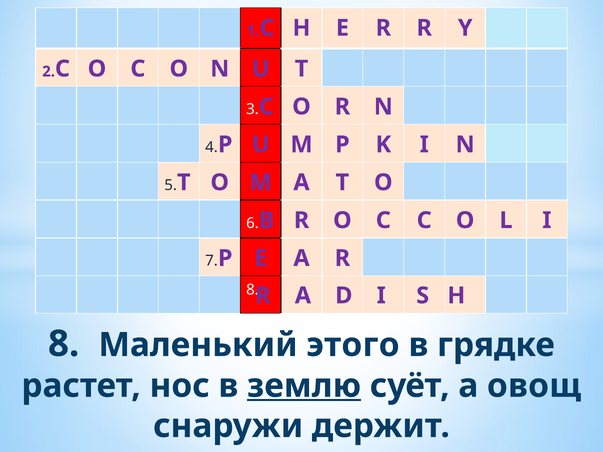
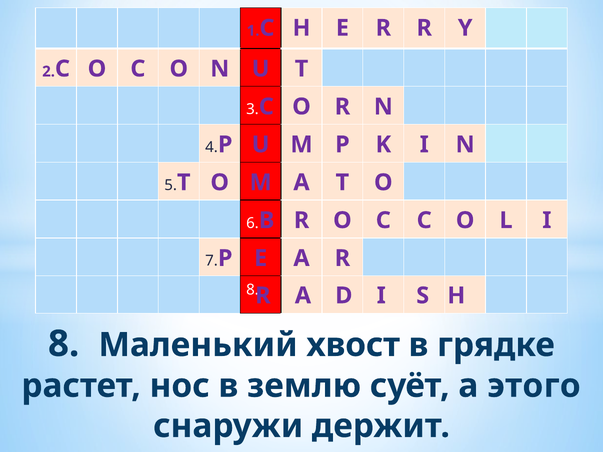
этого: этого -> хвост (353, 345)
землю underline: present -> none (304, 386)
овощ: овощ -> этого (534, 386)
